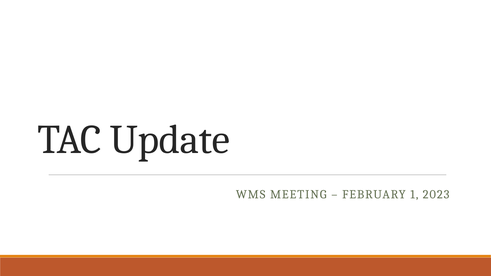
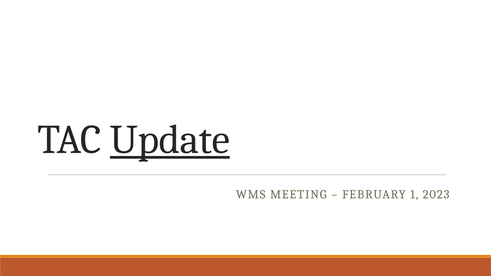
Update underline: none -> present (170, 140)
